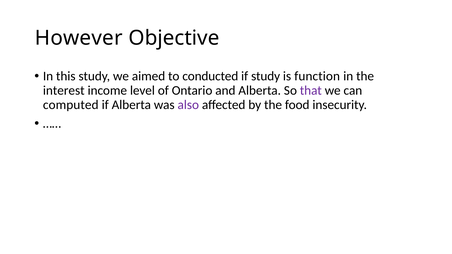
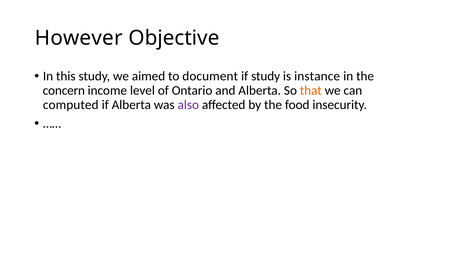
conducted: conducted -> document (210, 76)
function: function -> instance (317, 76)
interest: interest -> concern (64, 91)
that colour: purple -> orange (311, 91)
